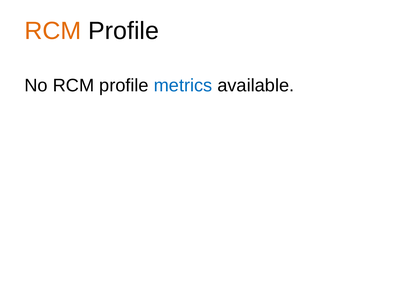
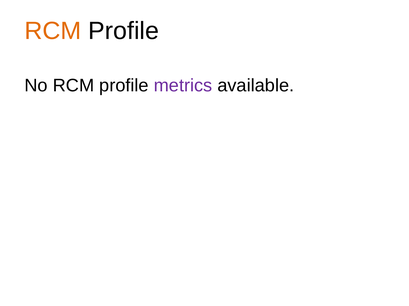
metrics colour: blue -> purple (183, 86)
